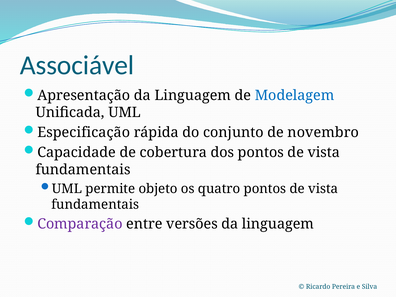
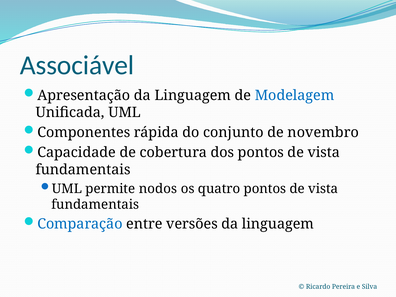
Especificação: Especificação -> Componentes (84, 132)
objeto: objeto -> nodos (158, 189)
Comparação colour: purple -> blue (80, 224)
